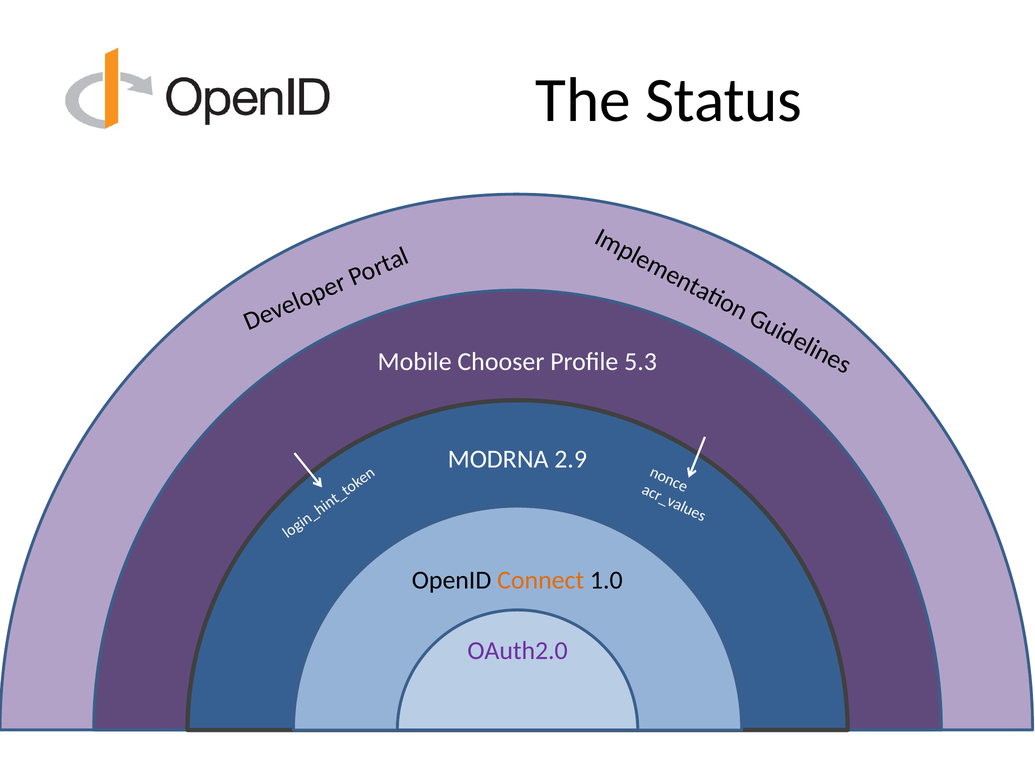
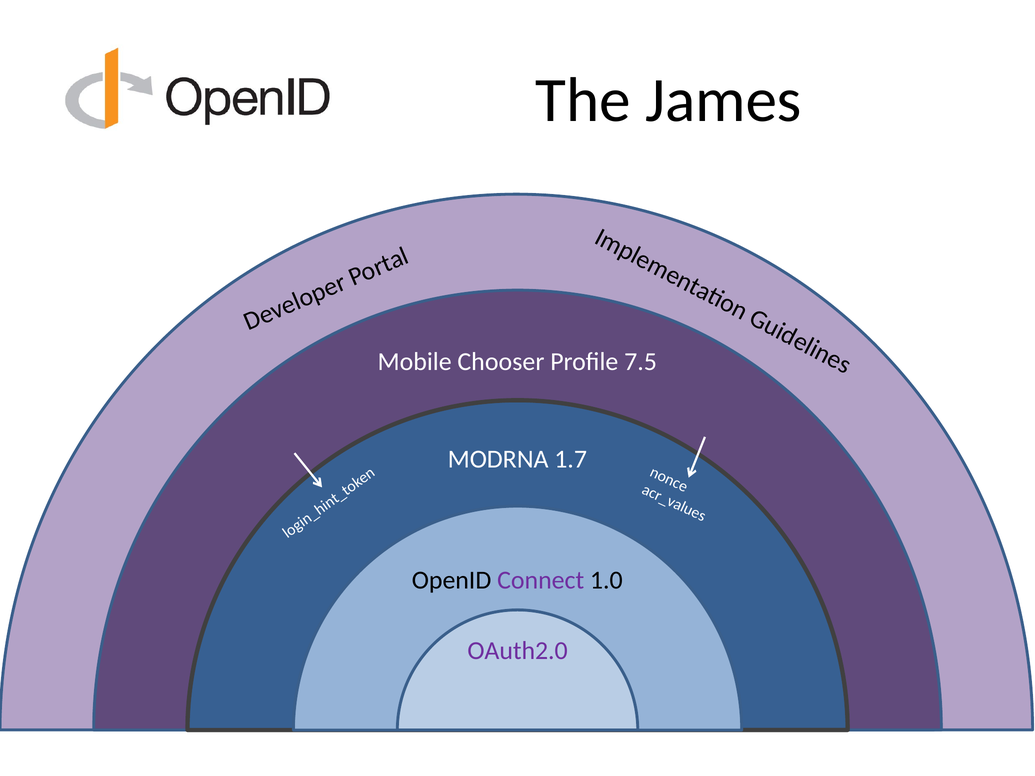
Status: Status -> James (723, 100)
5.3: 5.3 -> 7.5 (641, 362)
2.9: 2.9 -> 1.7 (571, 459)
Connect colour: orange -> purple (541, 581)
